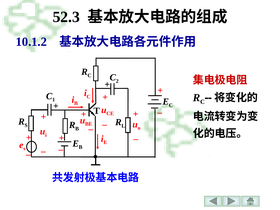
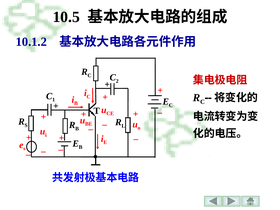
52.3: 52.3 -> 10.5 (66, 17)
